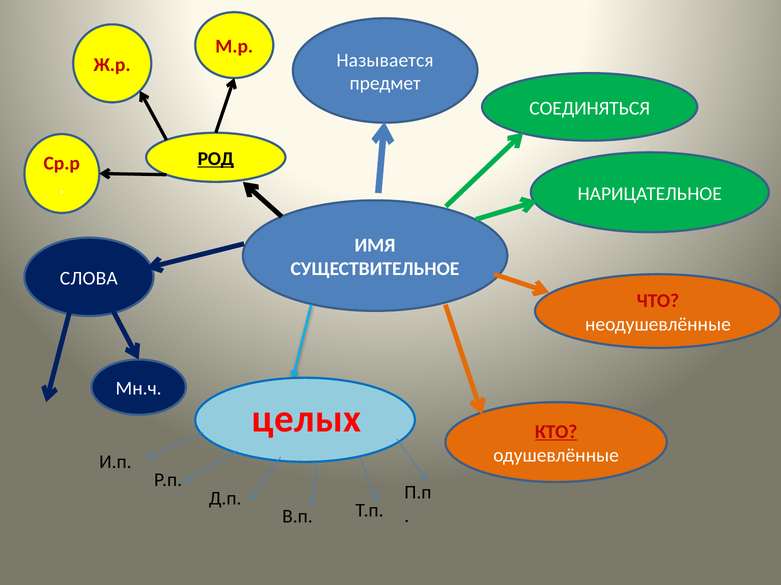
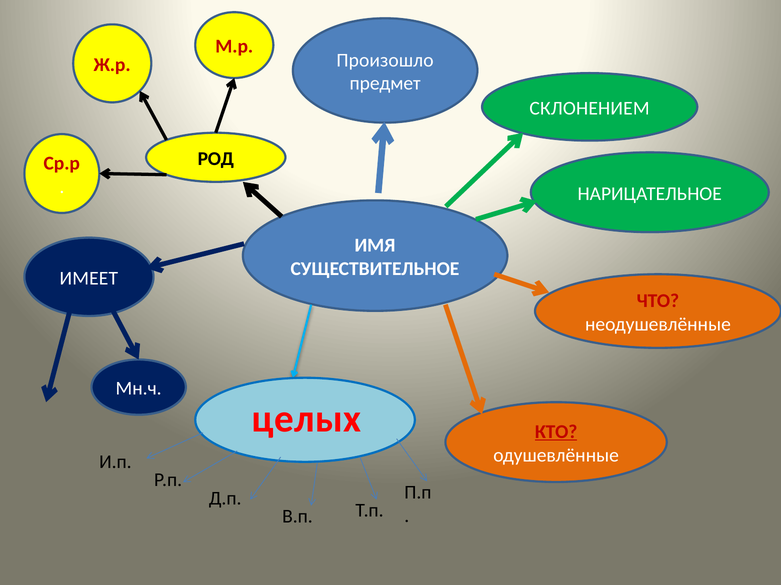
Называется: Называется -> Произошло (385, 60)
СОЕДИНЯТЬСЯ: СОЕДИНЯТЬСЯ -> СКЛОНЕНИЕМ (589, 108)
РОД underline: present -> none (216, 159)
СЛОВА: СЛОВА -> ИМЕЕТ (89, 279)
